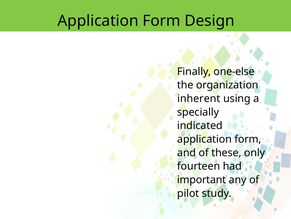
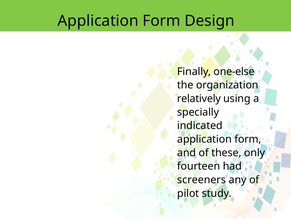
inherent: inherent -> relatively (199, 98)
important: important -> screeners (202, 179)
